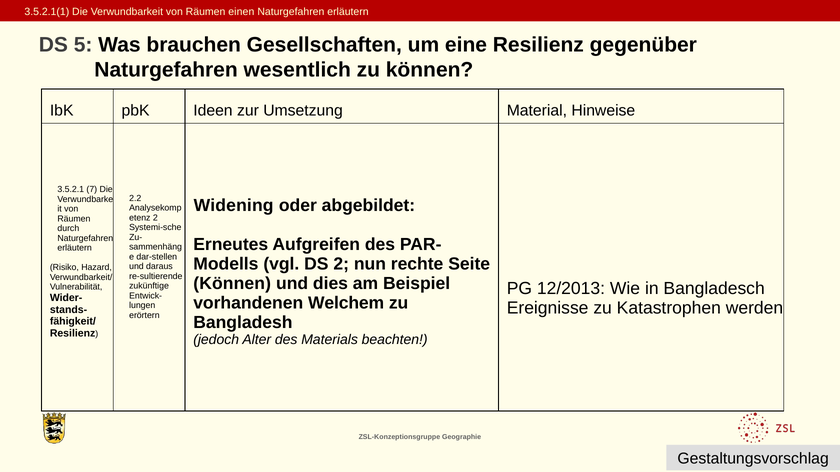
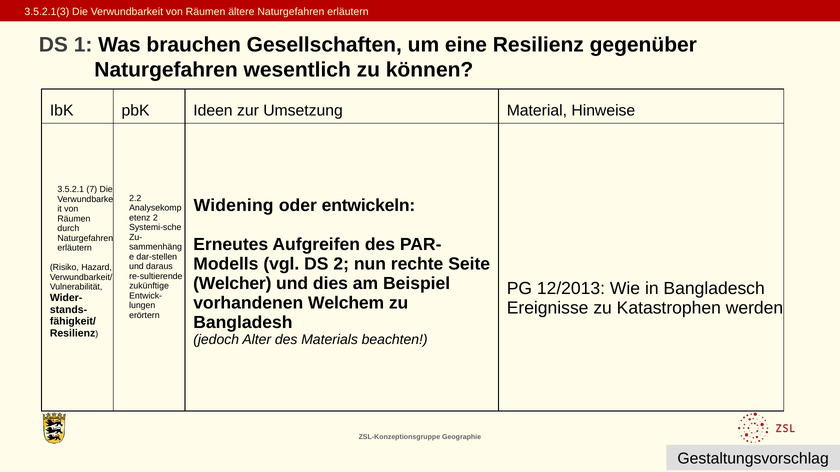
3.5.2.1(1: 3.5.2.1(1 -> 3.5.2.1(3 (47, 12)
einen: einen -> ältere (241, 12)
5: 5 -> 1 (83, 45)
abgebildet: abgebildet -> entwickeln (369, 206)
Können: Können -> Welcher (232, 284)
